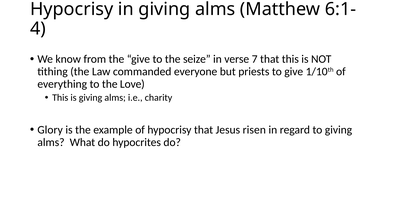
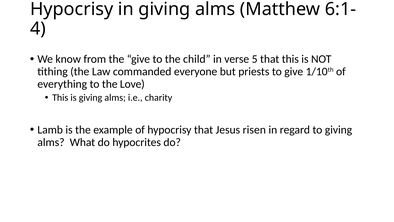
seize: seize -> child (197, 59)
7: 7 -> 5 (255, 59)
Glory: Glory -> Lamb (50, 130)
